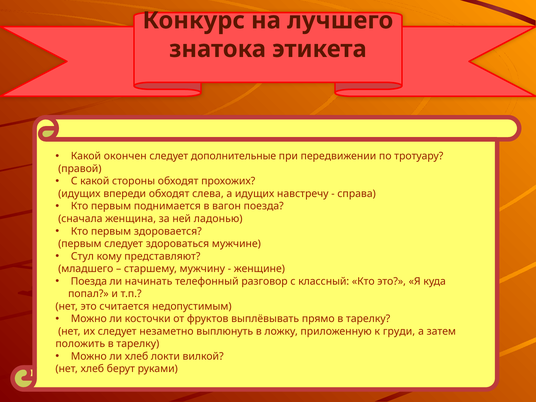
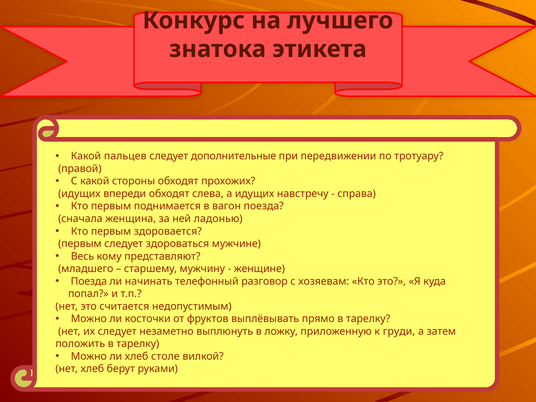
окончен: окончен -> пальцев (125, 156)
Стул: Стул -> Весь (82, 256)
классный: классный -> хозяевам (324, 281)
локти: локти -> столе (165, 356)
